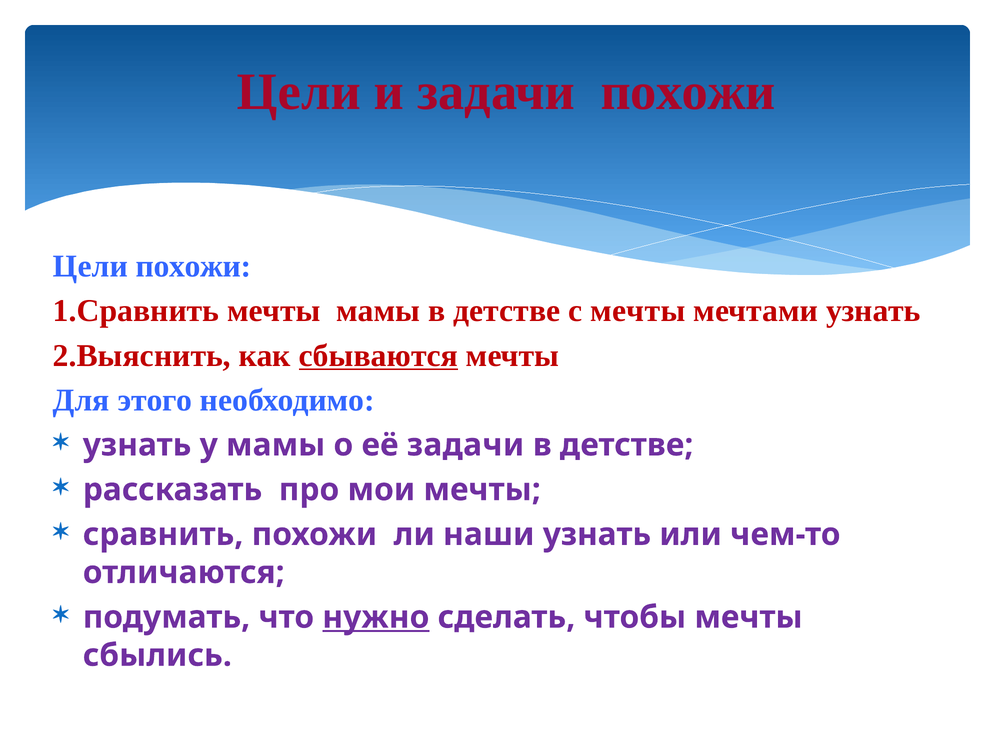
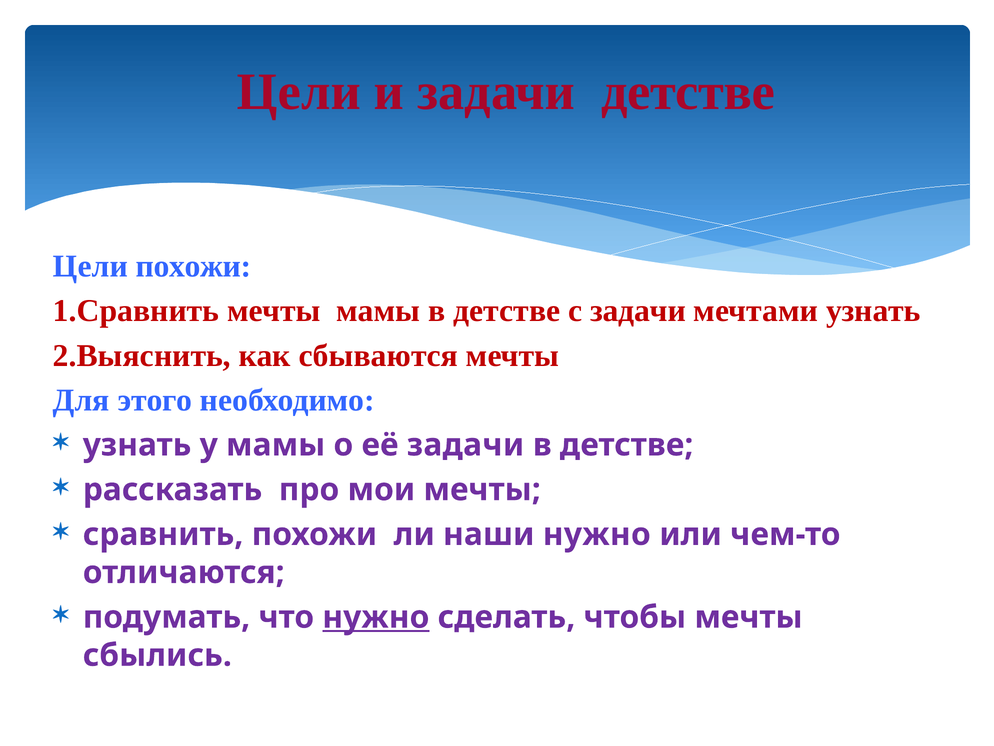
задачи похожи: похожи -> детстве (688, 92)
с мечты: мечты -> задачи (638, 311)
сбываются underline: present -> none (378, 355)
наши узнать: узнать -> нужно (597, 534)
